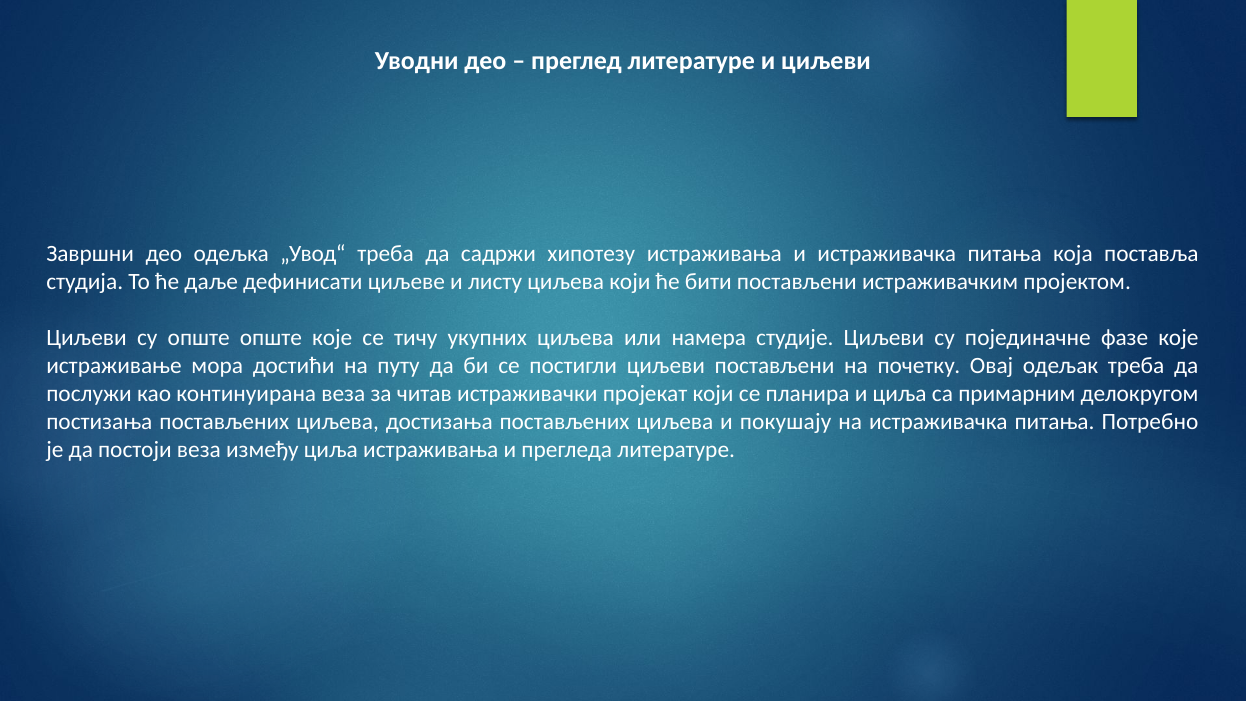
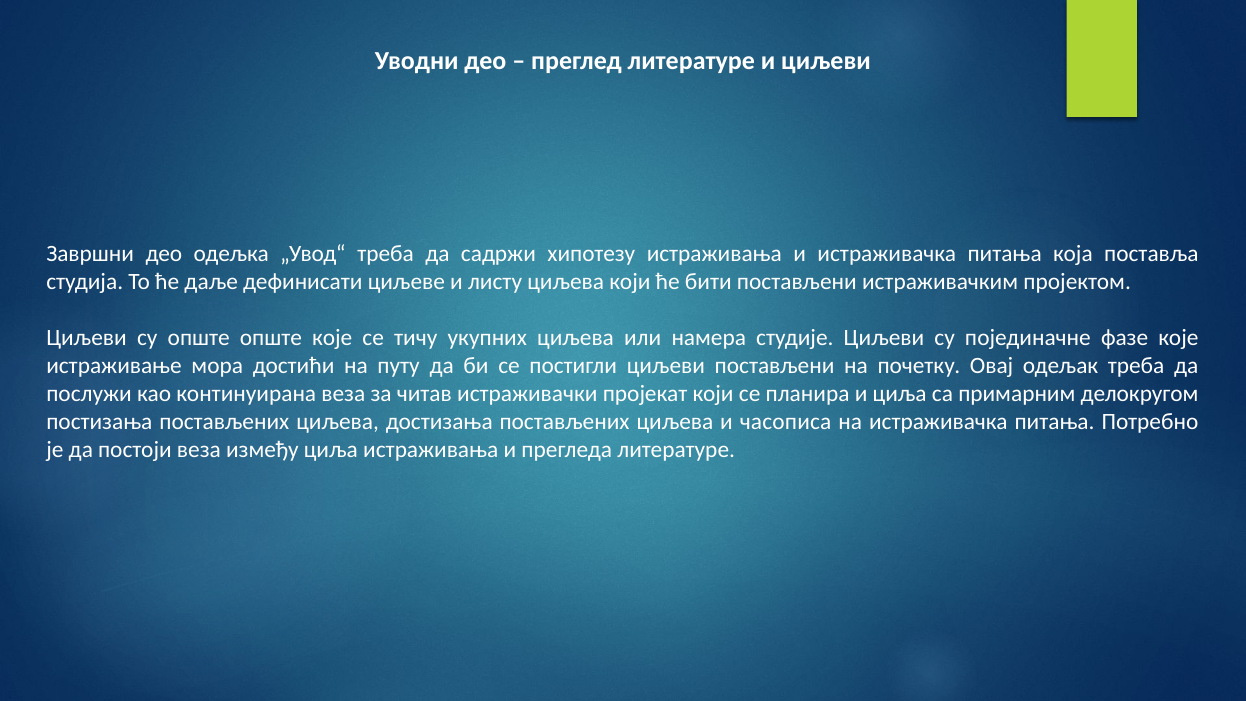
покушају: покушају -> часописа (786, 421)
